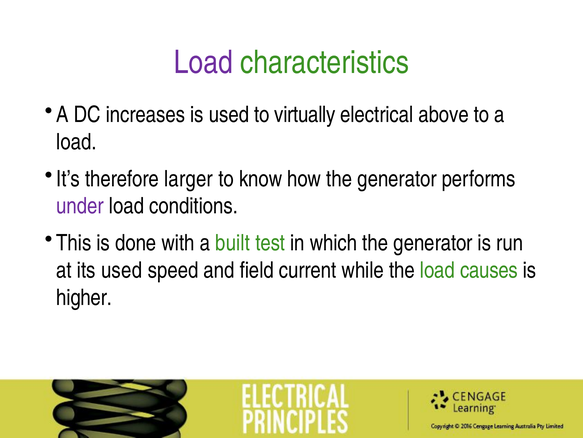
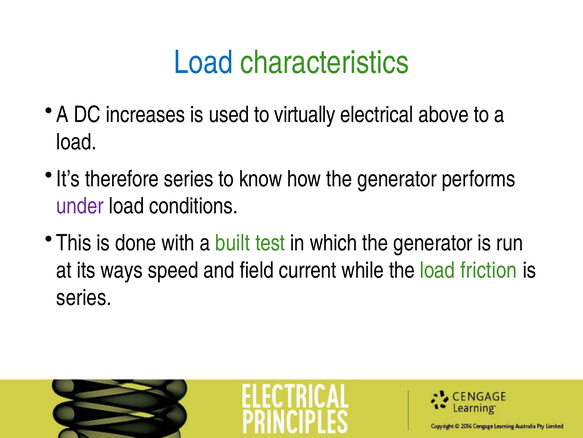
Load colour: purple -> blue (203, 62)
therefore larger: larger -> series (189, 179)
its used: used -> ways (122, 270)
causes: causes -> friction (489, 270)
higher: higher -> series (84, 297)
